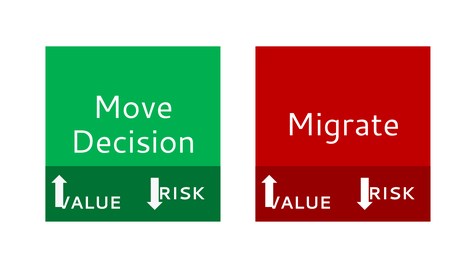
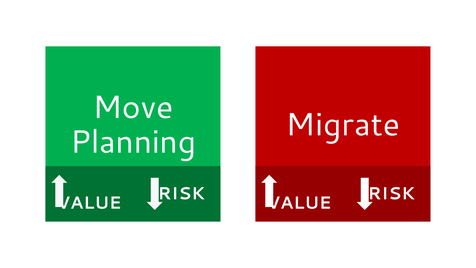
Decision: Decision -> Planning (133, 142)
